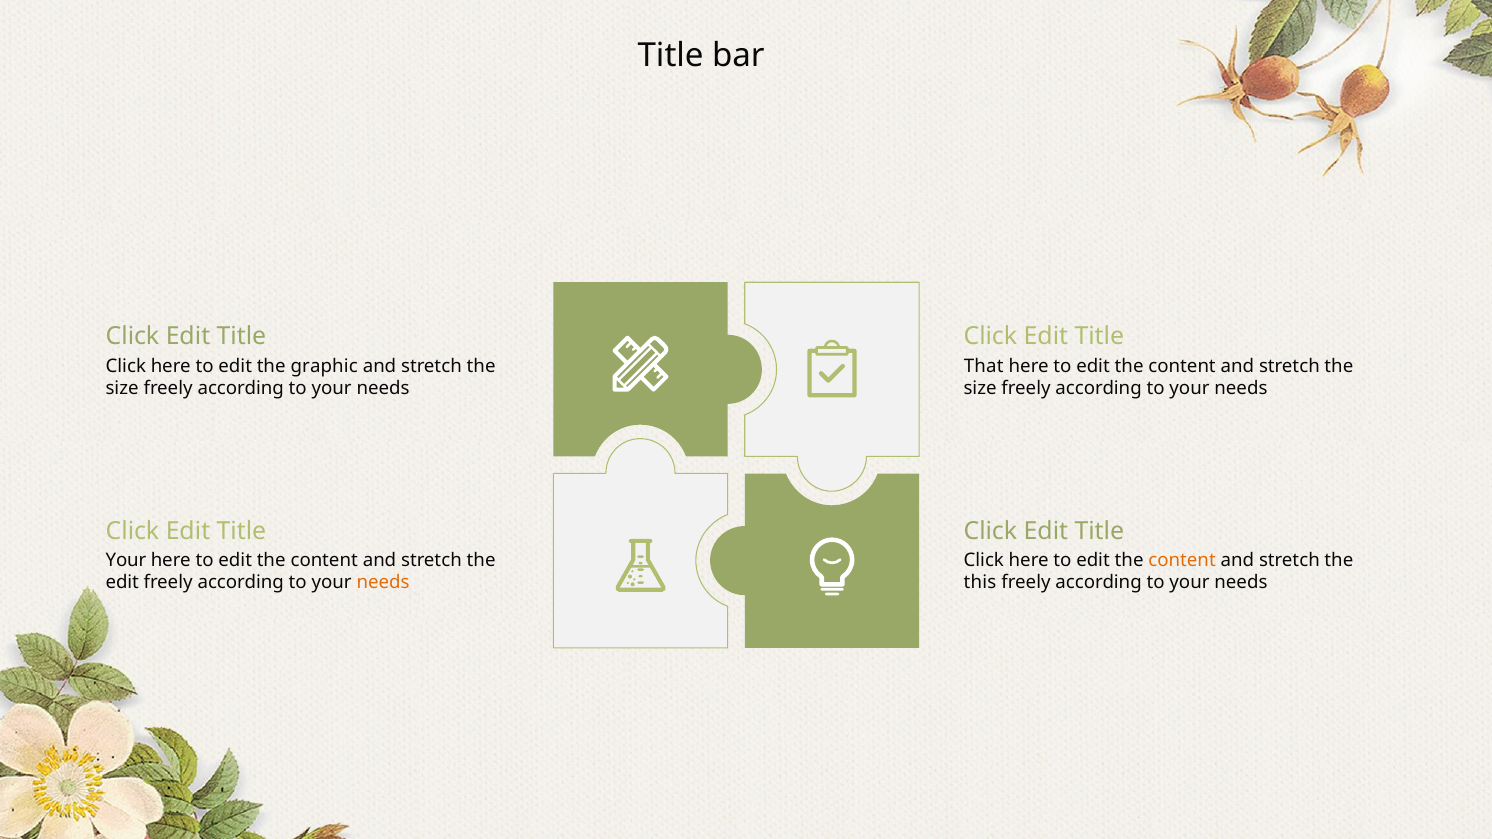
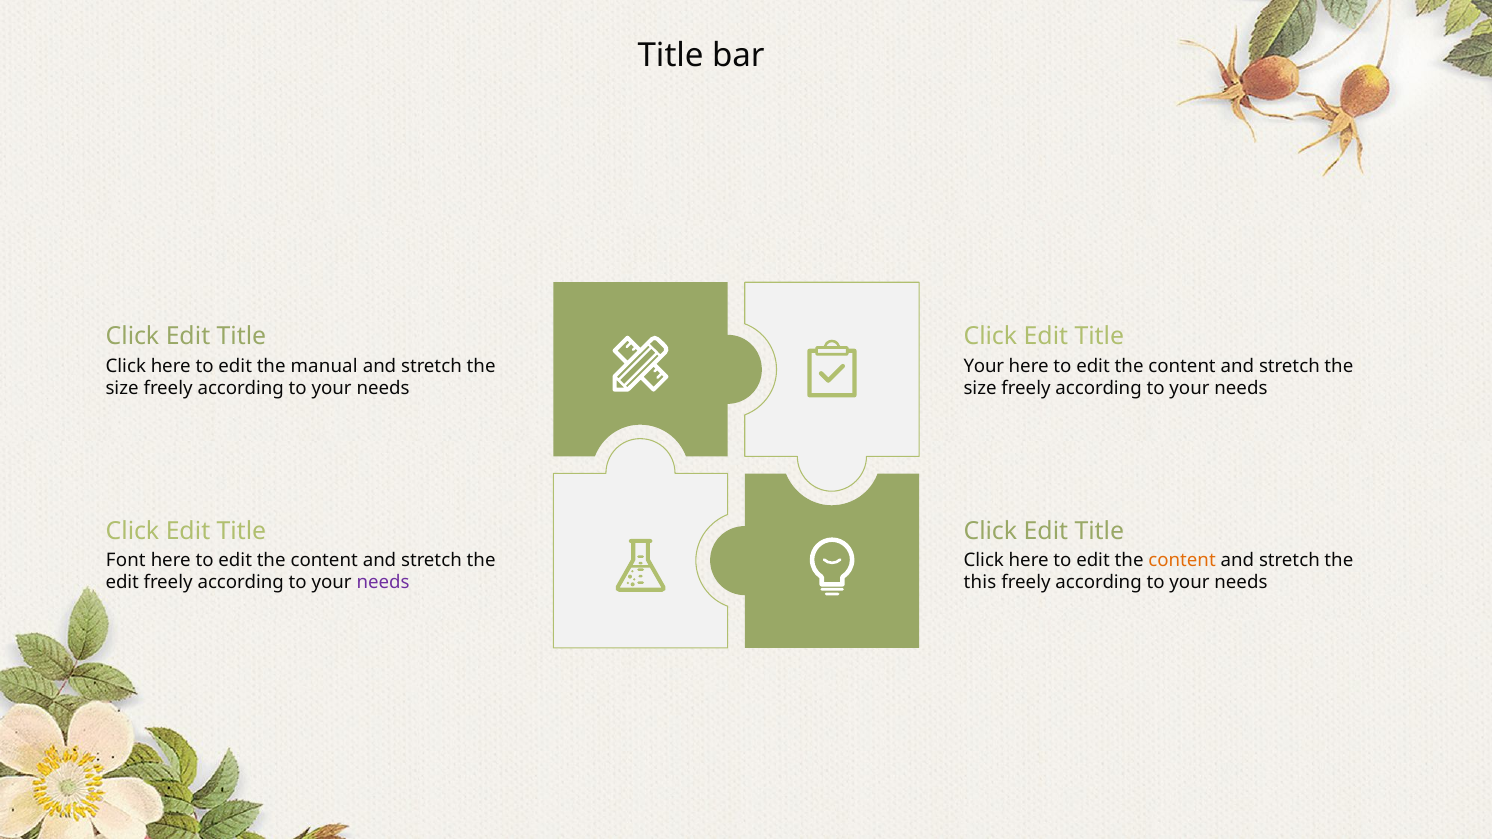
graphic: graphic -> manual (324, 366)
That: That -> Your (984, 366)
Your: Your -> Font (126, 561)
needs colour: orange -> purple (383, 583)
